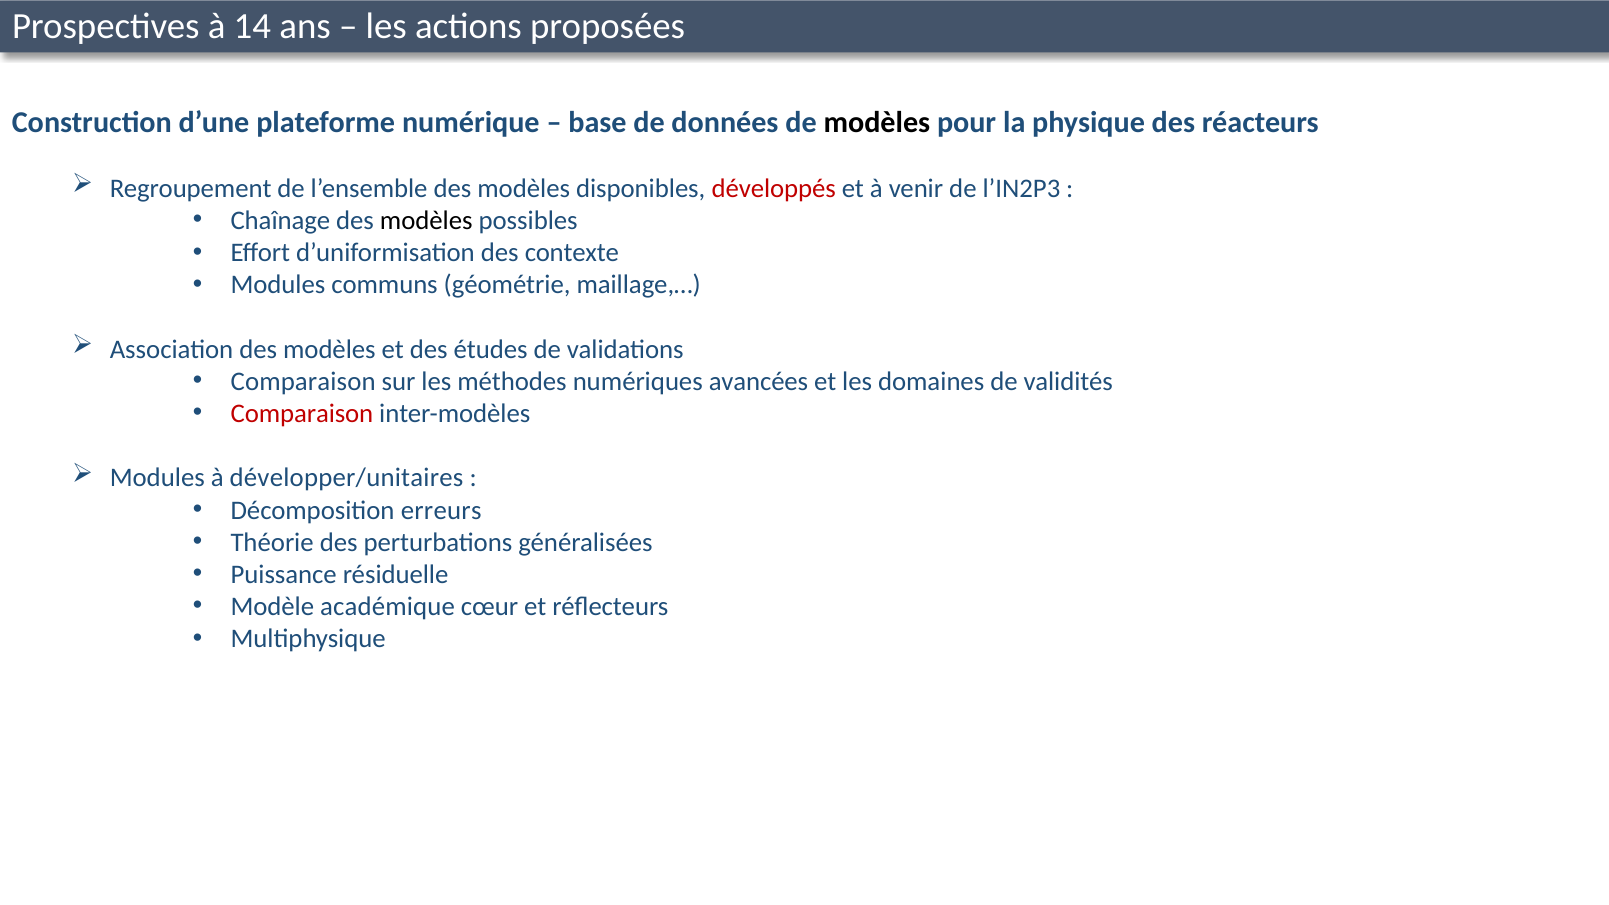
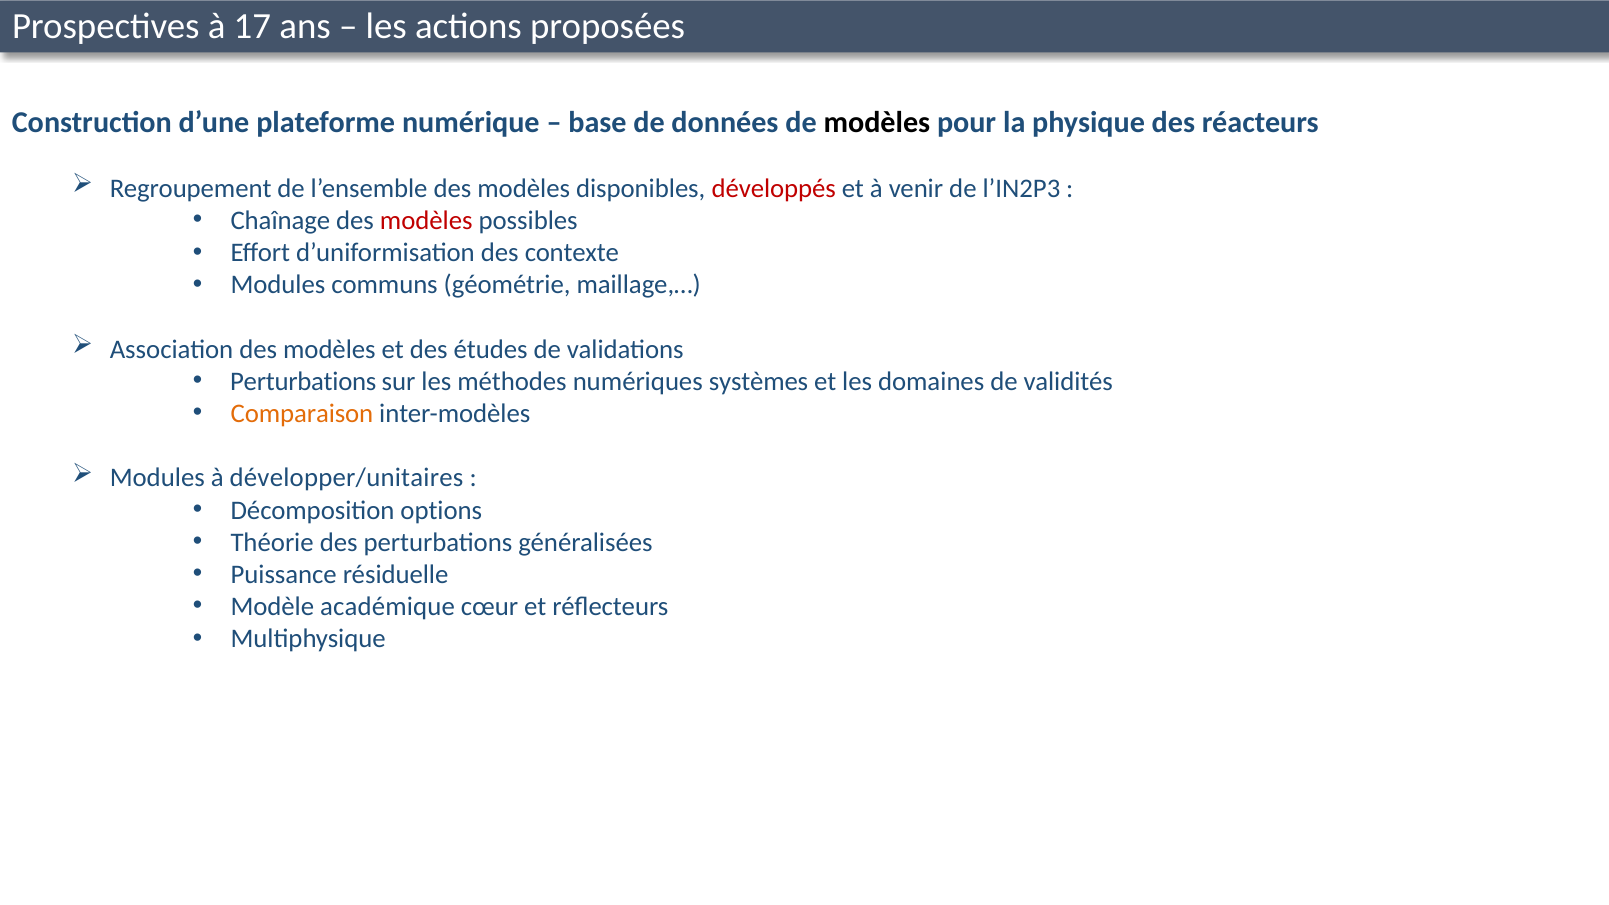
14: 14 -> 17 (252, 26)
modèles colour: black -> red (426, 221)
Comparaison: Comparaison -> Perturbations (303, 382)
avancées: avancées -> systèmes (758, 382)
Comparaison colour: red -> orange (302, 414)
erreurs: erreurs -> options (441, 510)
